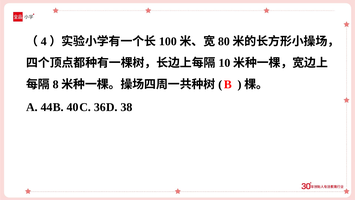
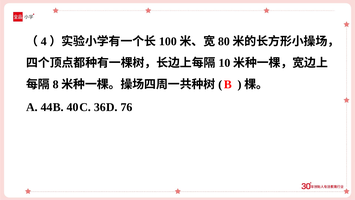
38: 38 -> 76 (126, 107)
